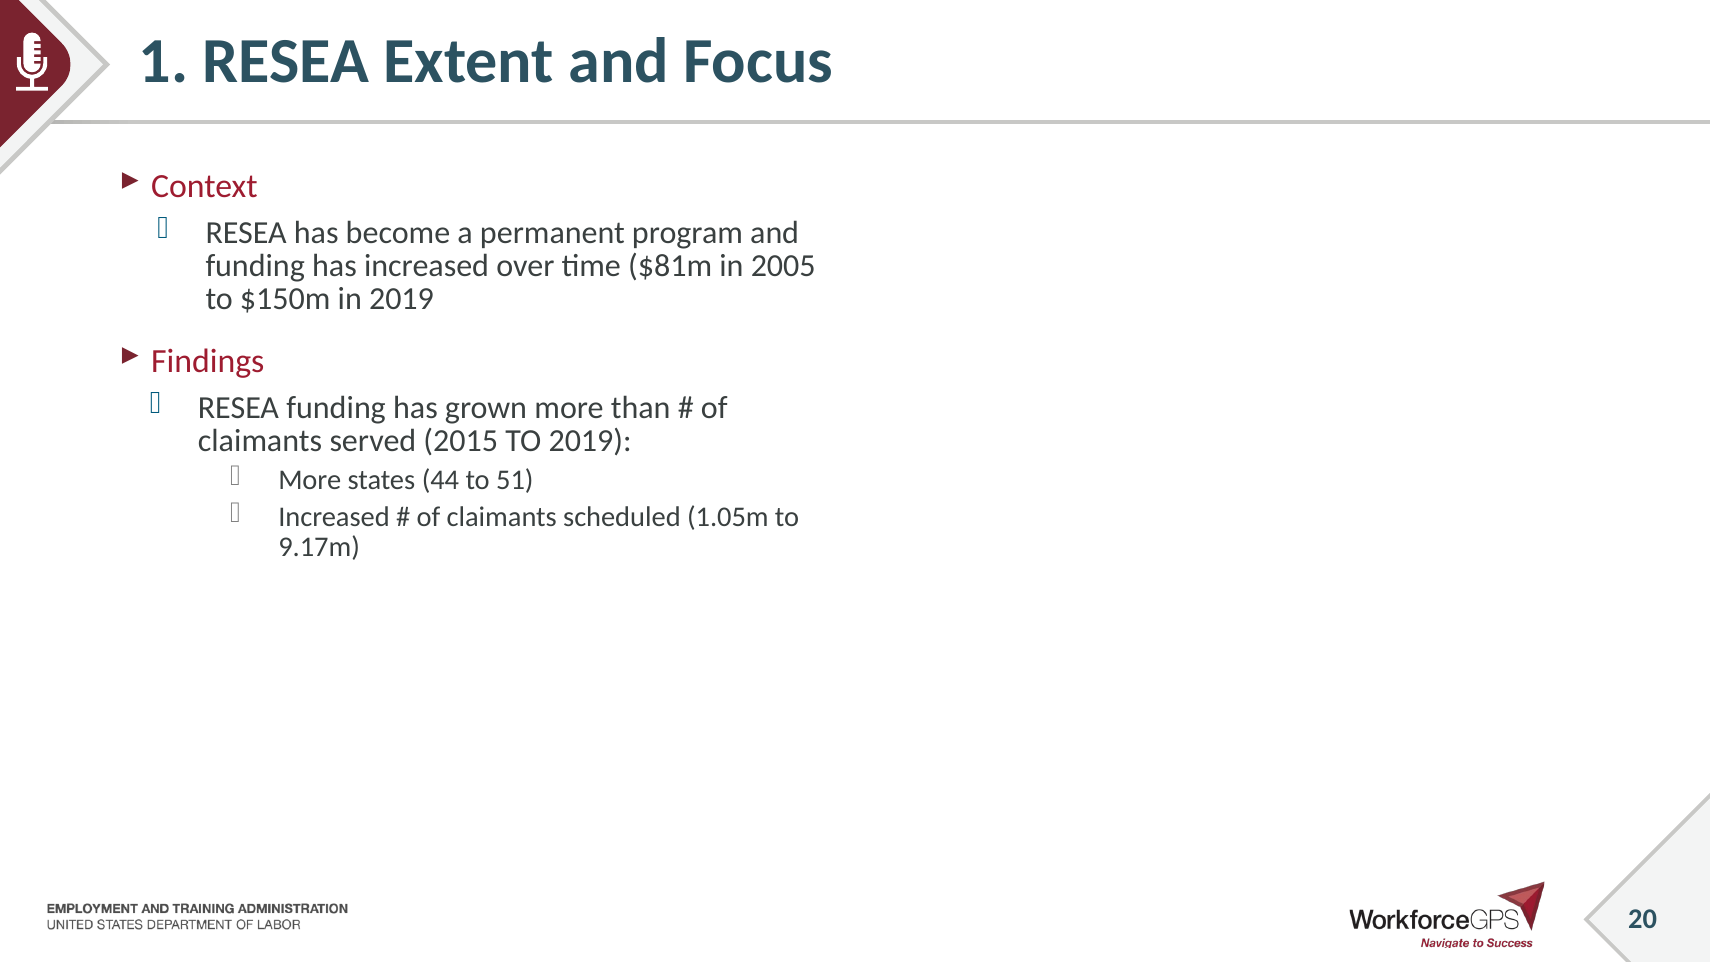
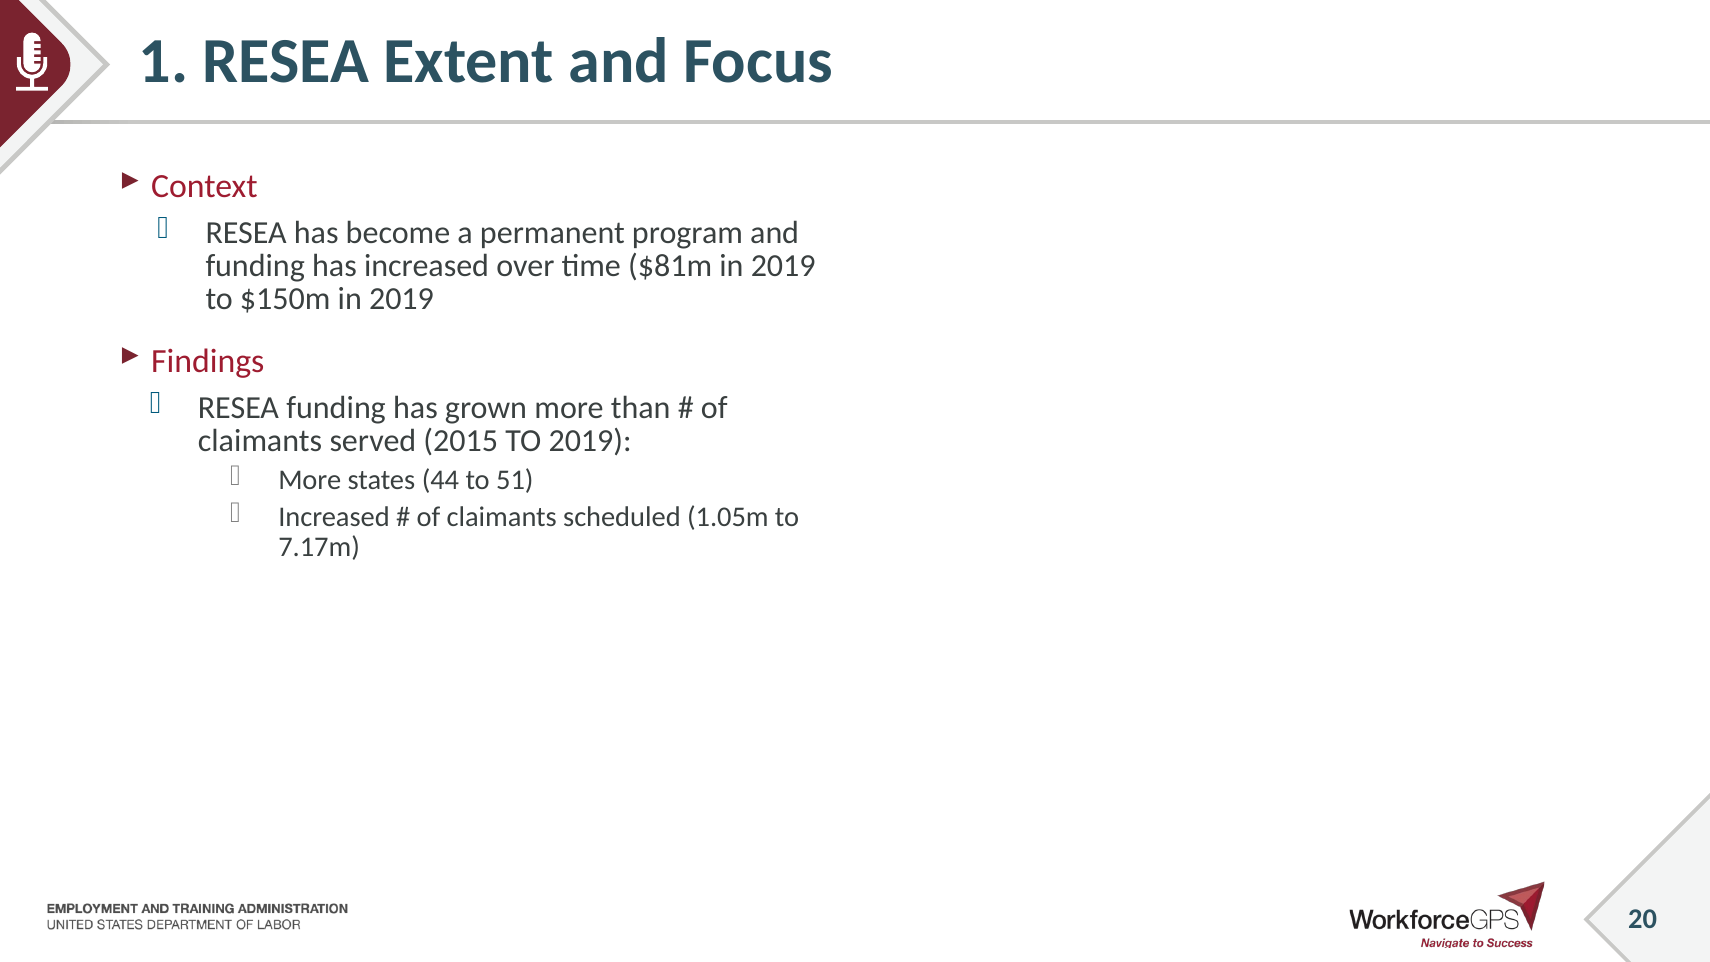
$81m in 2005: 2005 -> 2019 (783, 266)
9.17m: 9.17m -> 7.17m (319, 547)
